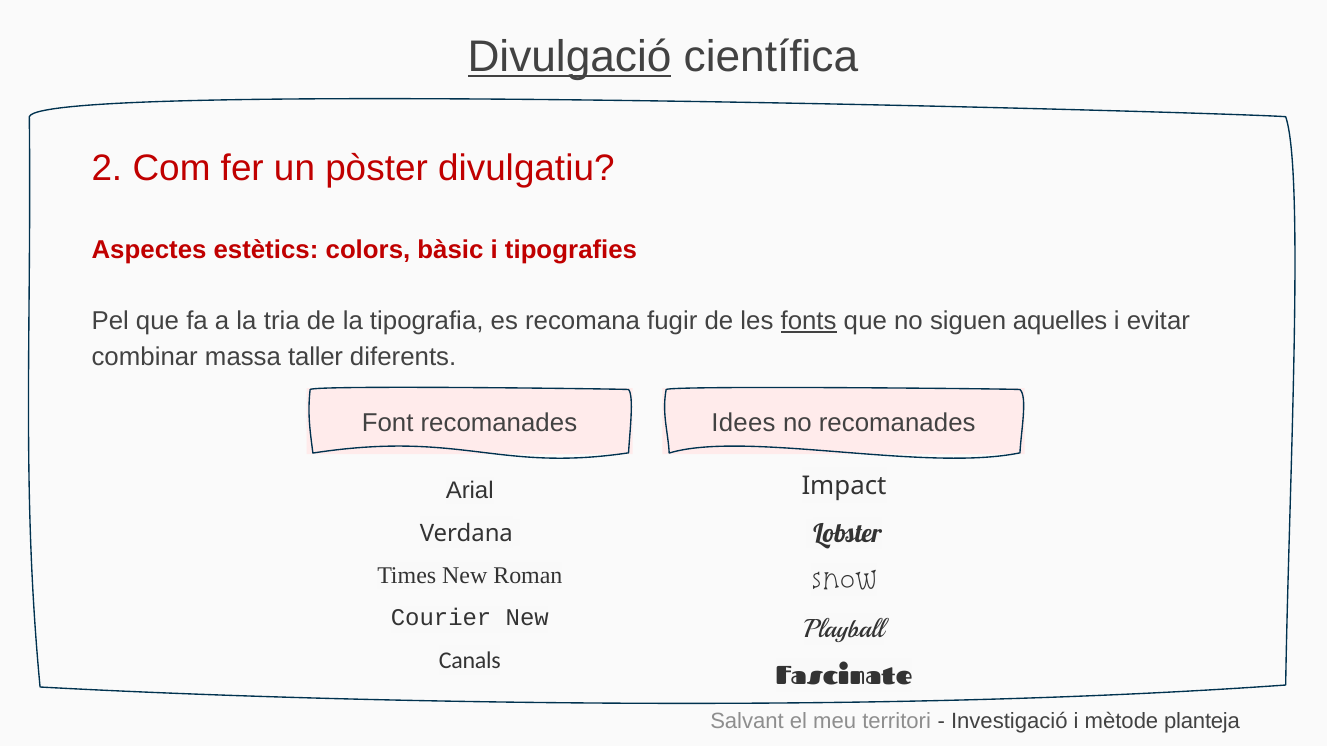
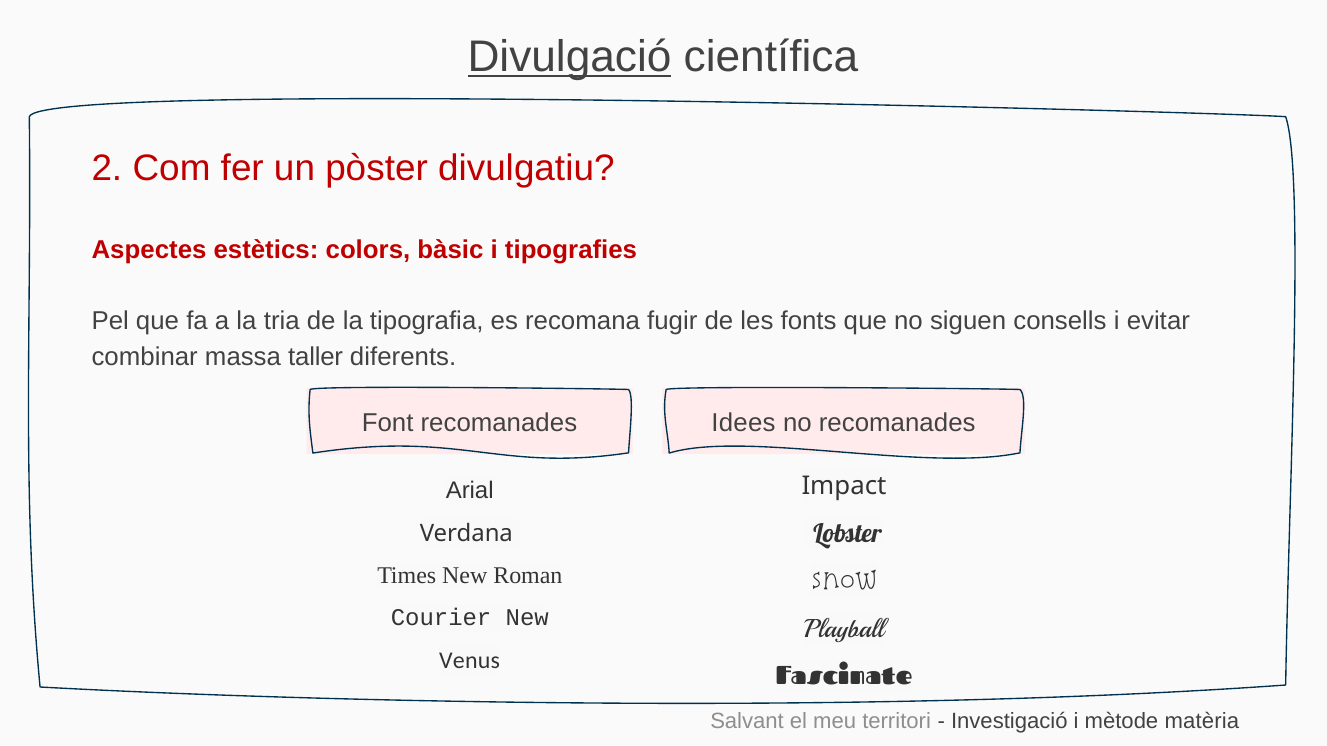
fonts underline: present -> none (809, 321)
aquelles: aquelles -> consells (1060, 321)
Canals: Canals -> Venus (470, 661)
planteja: planteja -> matèria (1202, 721)
